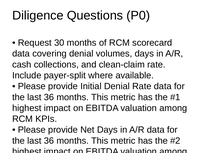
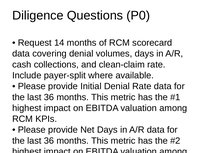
30: 30 -> 14 (59, 43)
